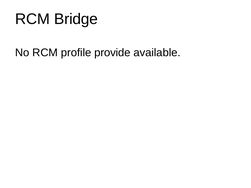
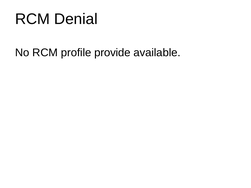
Bridge: Bridge -> Denial (76, 19)
